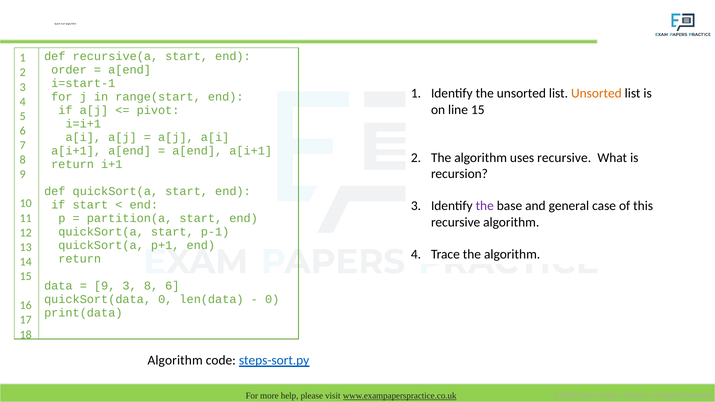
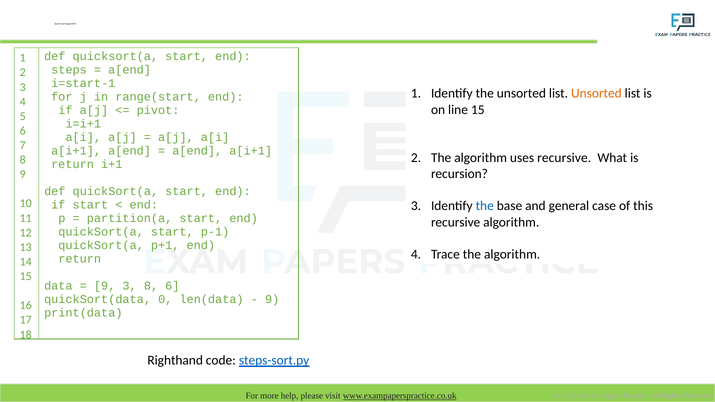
recursive(a: recursive(a -> quicksort(a (115, 57)
order: order -> steps (69, 70)
the colour: purple -> blue (485, 206)
0: 0 -> 9 (272, 299)
Algorithm: Algorithm -> Righthand (175, 361)
